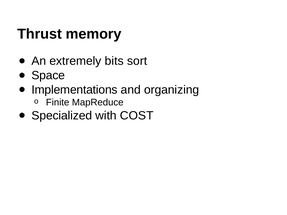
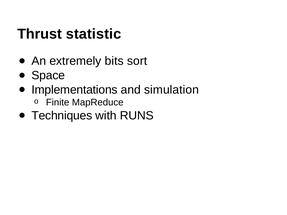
memory: memory -> statistic (94, 34)
organizing: organizing -> simulation (172, 90)
Specialized: Specialized -> Techniques (62, 116)
COST: COST -> RUNS (137, 116)
